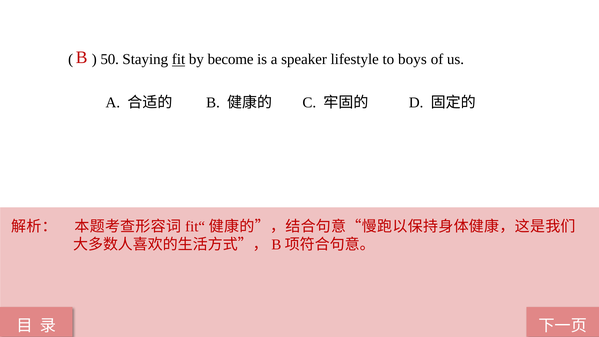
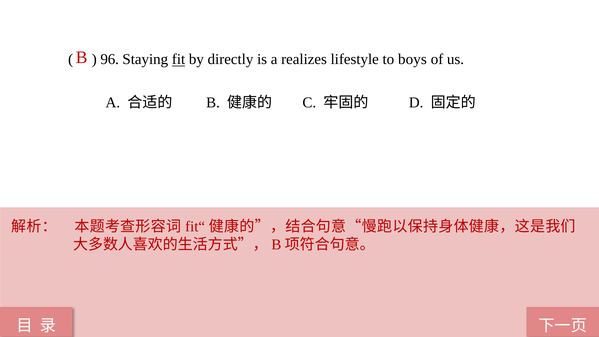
50: 50 -> 96 (110, 59)
become: become -> directly (230, 59)
speaker: speaker -> realizes (304, 59)
